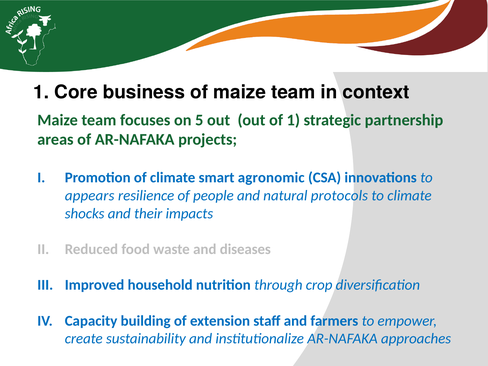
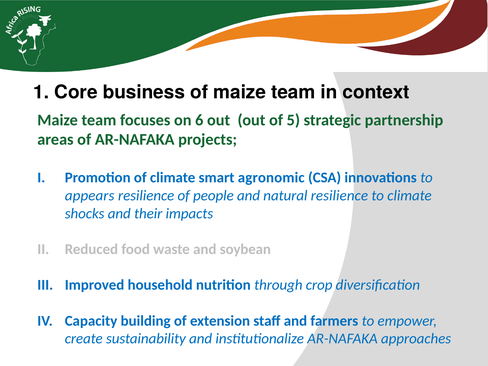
5: 5 -> 6 (199, 120)
of 1: 1 -> 5 (293, 120)
natural protocols: protocols -> resilience (339, 196)
diseases: diseases -> soybean (245, 249)
